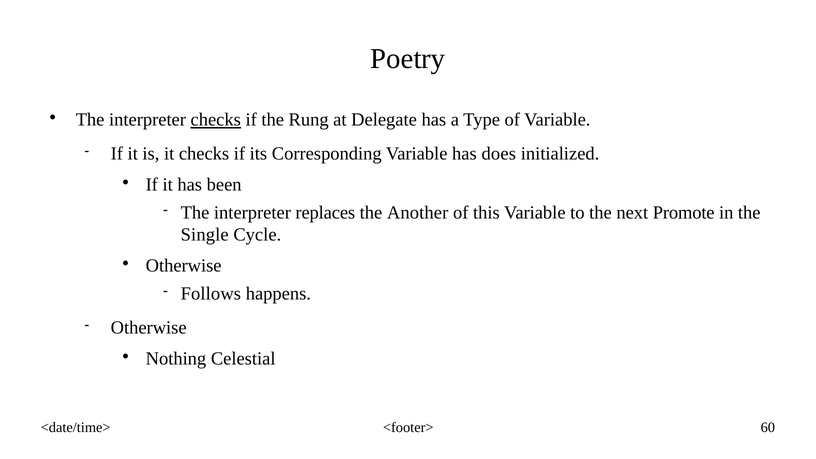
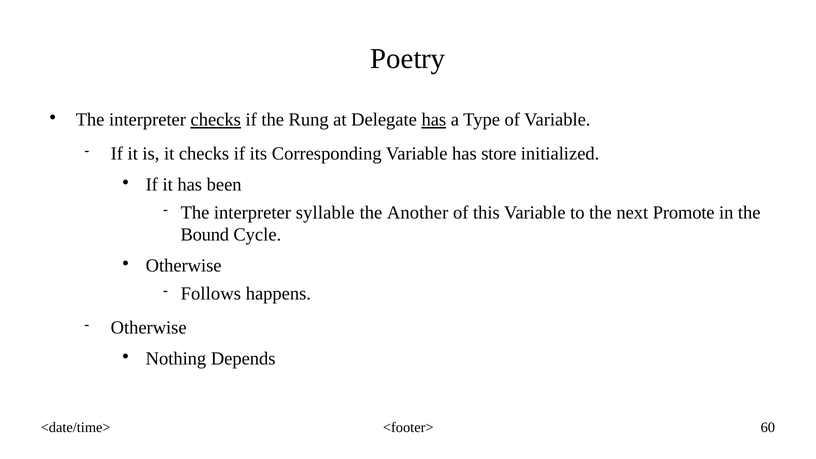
has underline: none -> present (434, 120)
does: does -> store (499, 154)
replaces: replaces -> syllable (325, 213)
Single: Single -> Bound (205, 235)
Celestial: Celestial -> Depends (243, 359)
